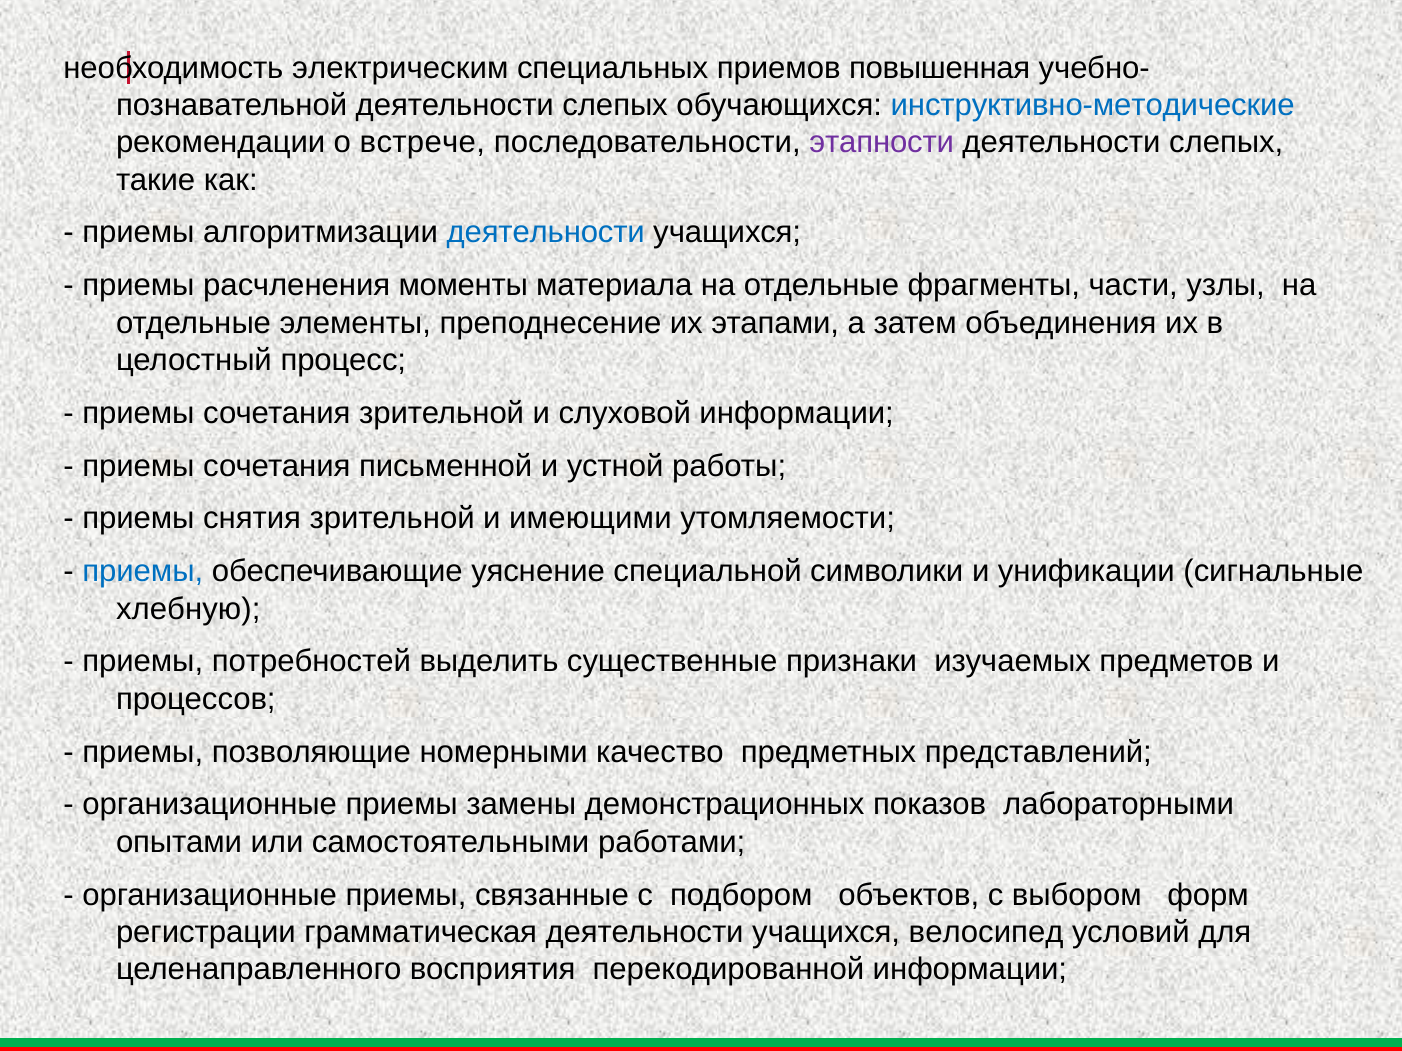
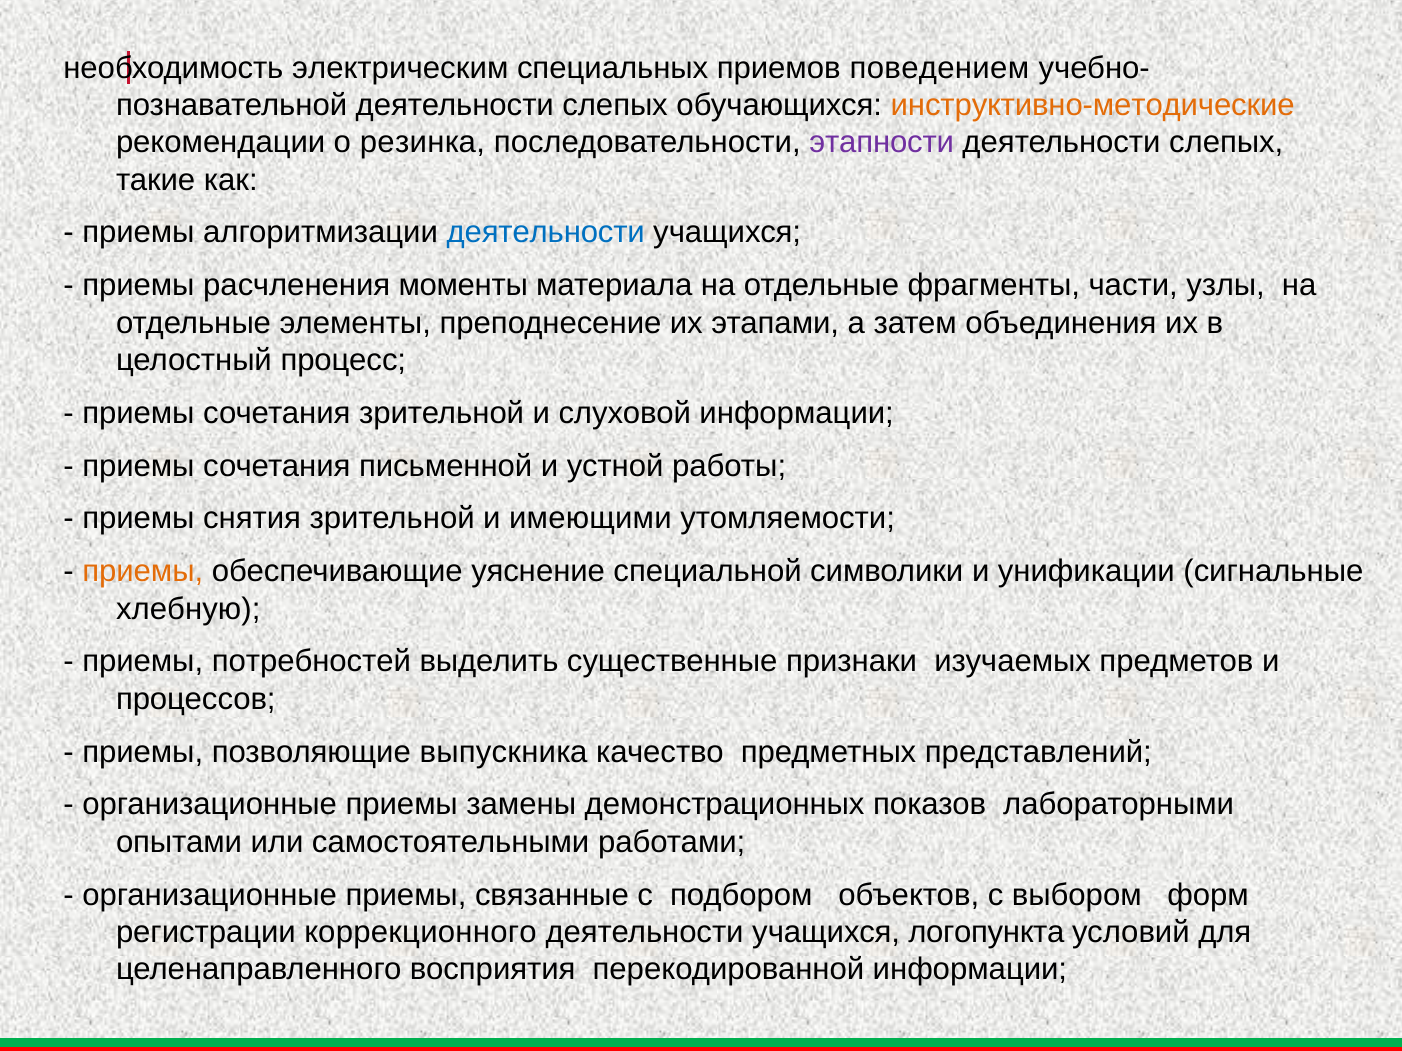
повышенная: повышенная -> поведением (939, 68)
инструктивно-методические colour: blue -> orange (1093, 105)
встрече: встрече -> резинка (422, 143)
приемы colour: blue -> orange (143, 572)
номерными: номерными -> выпускника (503, 752)
грамматическая: грамматическая -> коррекционного (421, 933)
велосипед: велосипед -> логопункта (986, 933)
